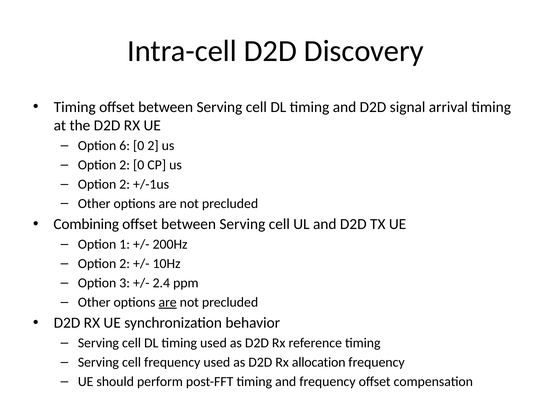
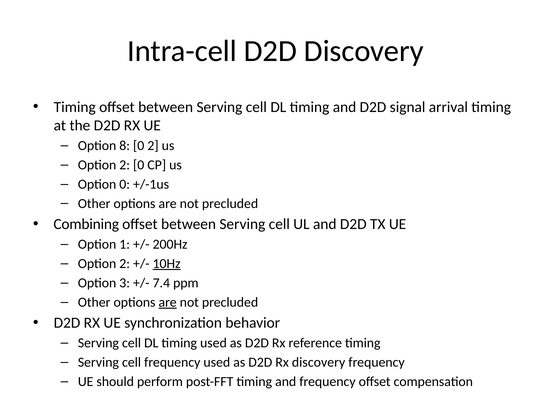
6: 6 -> 8 (125, 145)
2: 2 -> 0 (125, 184)
10Hz underline: none -> present (167, 263)
2.4: 2.4 -> 7.4 (161, 282)
Rx allocation: allocation -> discovery (319, 362)
